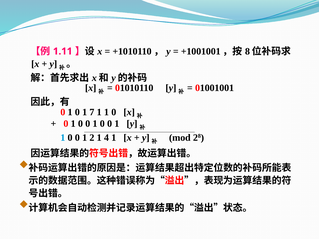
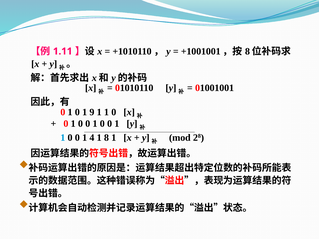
7: 7 -> 9 (92, 112)
2: 2 -> 4 (92, 138)
4: 4 -> 8 (106, 138)
